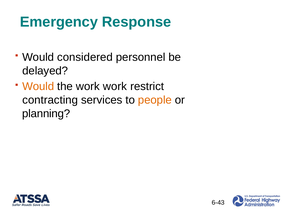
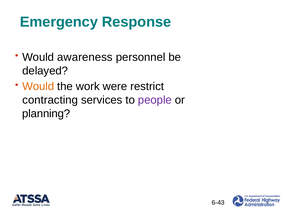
considered: considered -> awareness (85, 57)
work work: work -> were (115, 87)
people colour: orange -> purple (155, 100)
